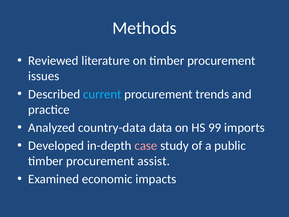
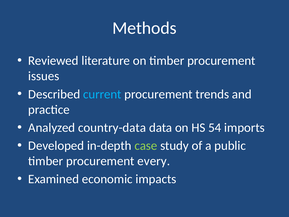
99: 99 -> 54 (215, 127)
case colour: pink -> light green (146, 145)
assist: assist -> every (154, 161)
